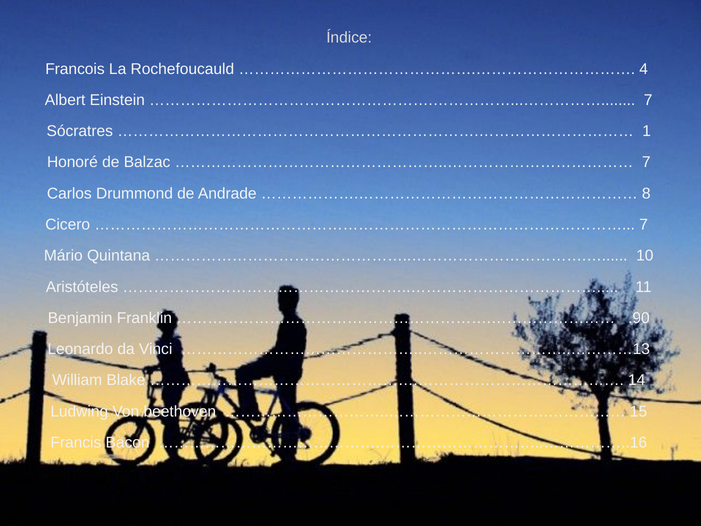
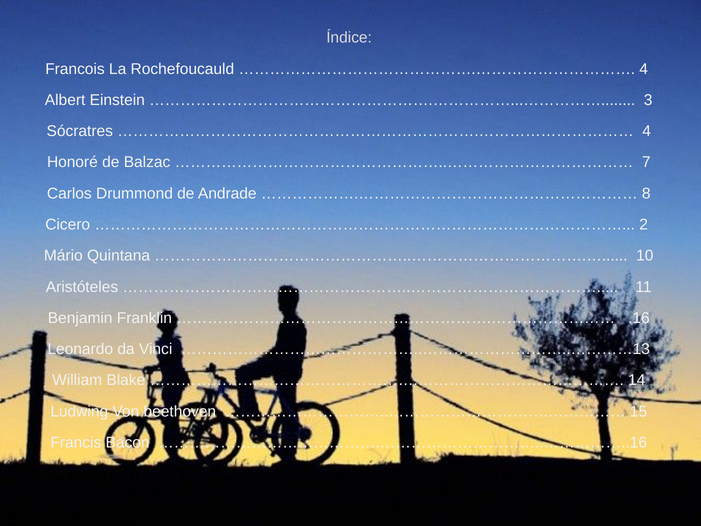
7: 7 -> 3 (648, 100)
1: 1 -> 4 (647, 131)
7: 7 -> 2 (644, 225)
.90: .90 -> .16 (639, 318)
